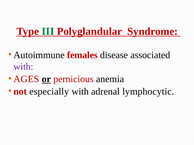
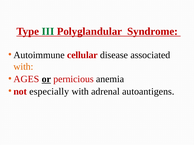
females: females -> cellular (82, 55)
with colour: purple -> orange (23, 67)
lymphocytic: lymphocytic -> autoantigens (148, 92)
